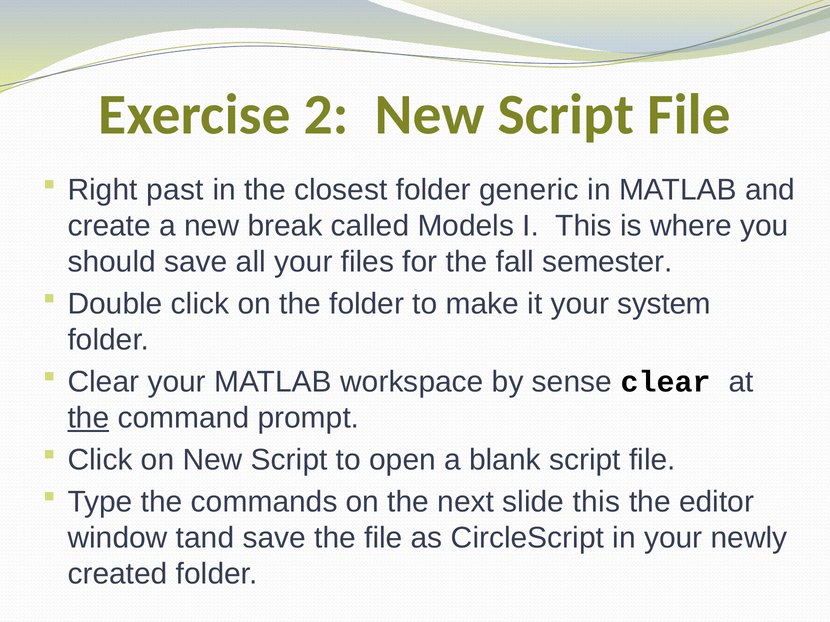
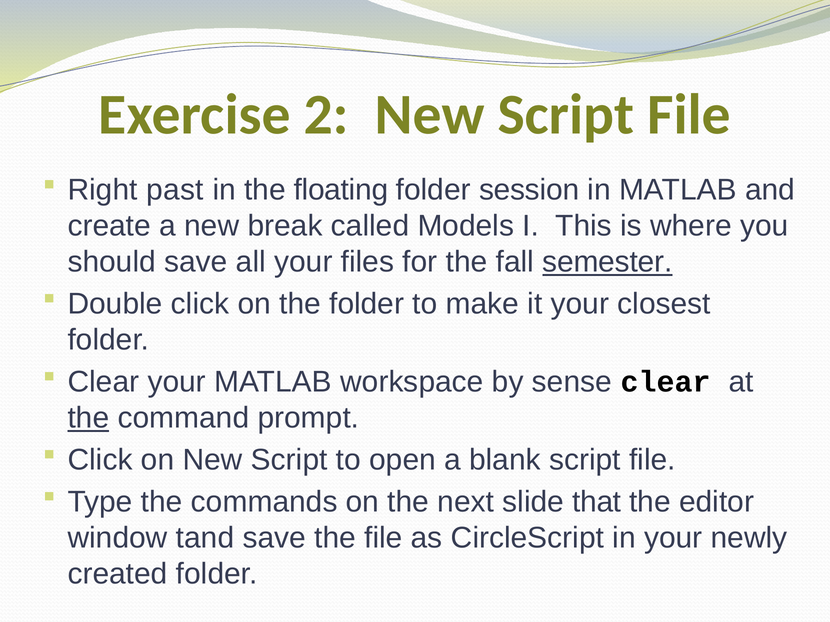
closest: closest -> floating (341, 190)
generic: generic -> session (529, 190)
semester underline: none -> present (607, 262)
system: system -> closest (664, 304)
slide this: this -> that (597, 502)
